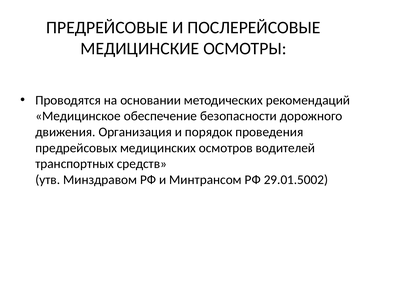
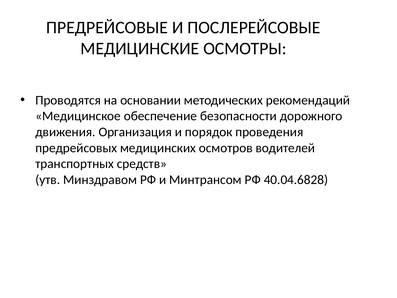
29.01.5002: 29.01.5002 -> 40.04.6828 (296, 180)
